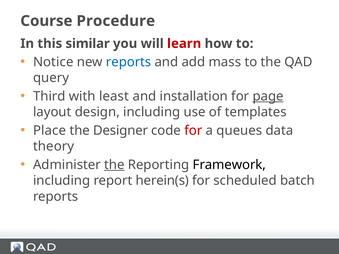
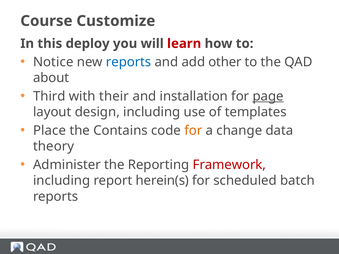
Procedure: Procedure -> Customize (116, 21)
similar: similar -> deploy (88, 44)
mass: mass -> other (225, 62)
query: query -> about (51, 78)
least: least -> their (114, 96)
Designer: Designer -> Contains (120, 131)
for colour: red -> orange (193, 131)
queues: queues -> change (239, 131)
the underline: present -> none (114, 165)
Framework colour: black -> red (229, 165)
